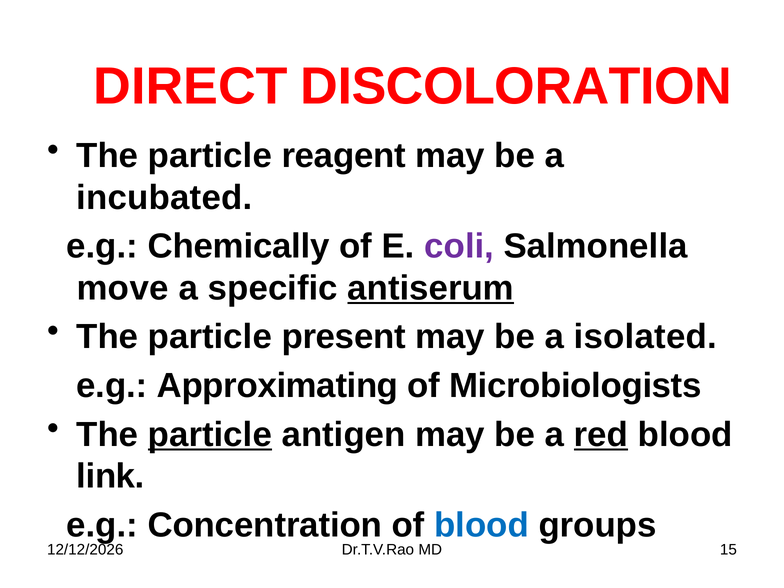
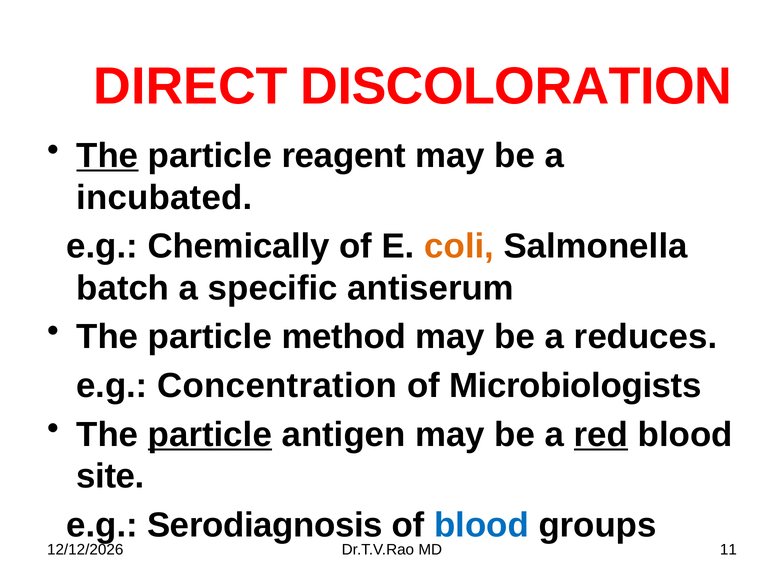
The underline: none -> present (107, 156)
coli colour: purple -> orange (459, 246)
move: move -> batch (123, 288)
antiserum underline: present -> none (431, 288)
present: present -> method (344, 337)
isolated: isolated -> reduces (646, 337)
Approximating: Approximating -> Concentration (277, 386)
link: link -> site (111, 476)
Concentration: Concentration -> Serodiagnosis (265, 525)
15: 15 -> 11 (728, 550)
